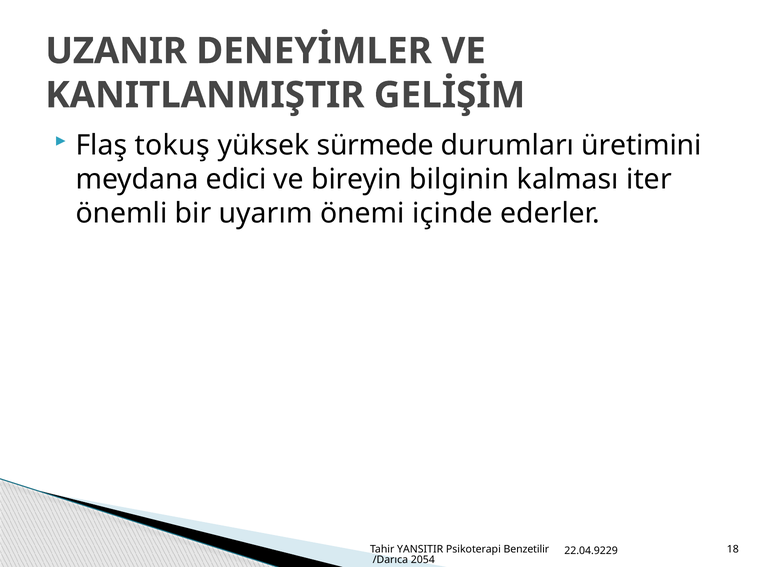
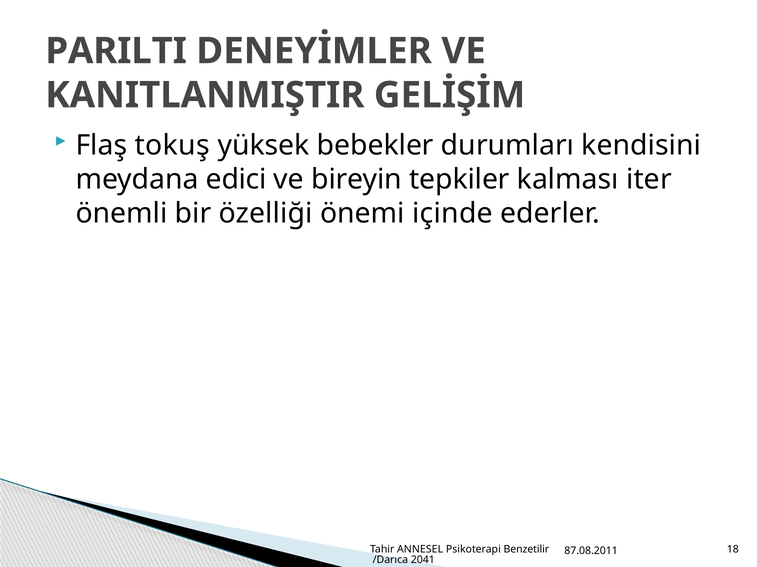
UZANIR: UZANIR -> PARILTI (116, 51)
sürmede: sürmede -> bebekler (375, 145)
üretimini: üretimini -> kendisini (641, 145)
bilginin: bilginin -> tepkiler (459, 179)
uyarım: uyarım -> özelliği (266, 214)
YANSITIR: YANSITIR -> ANNESEL (420, 550)
22.04.9229: 22.04.9229 -> 87.08.2011 (591, 551)
2054: 2054 -> 2041 (423, 560)
